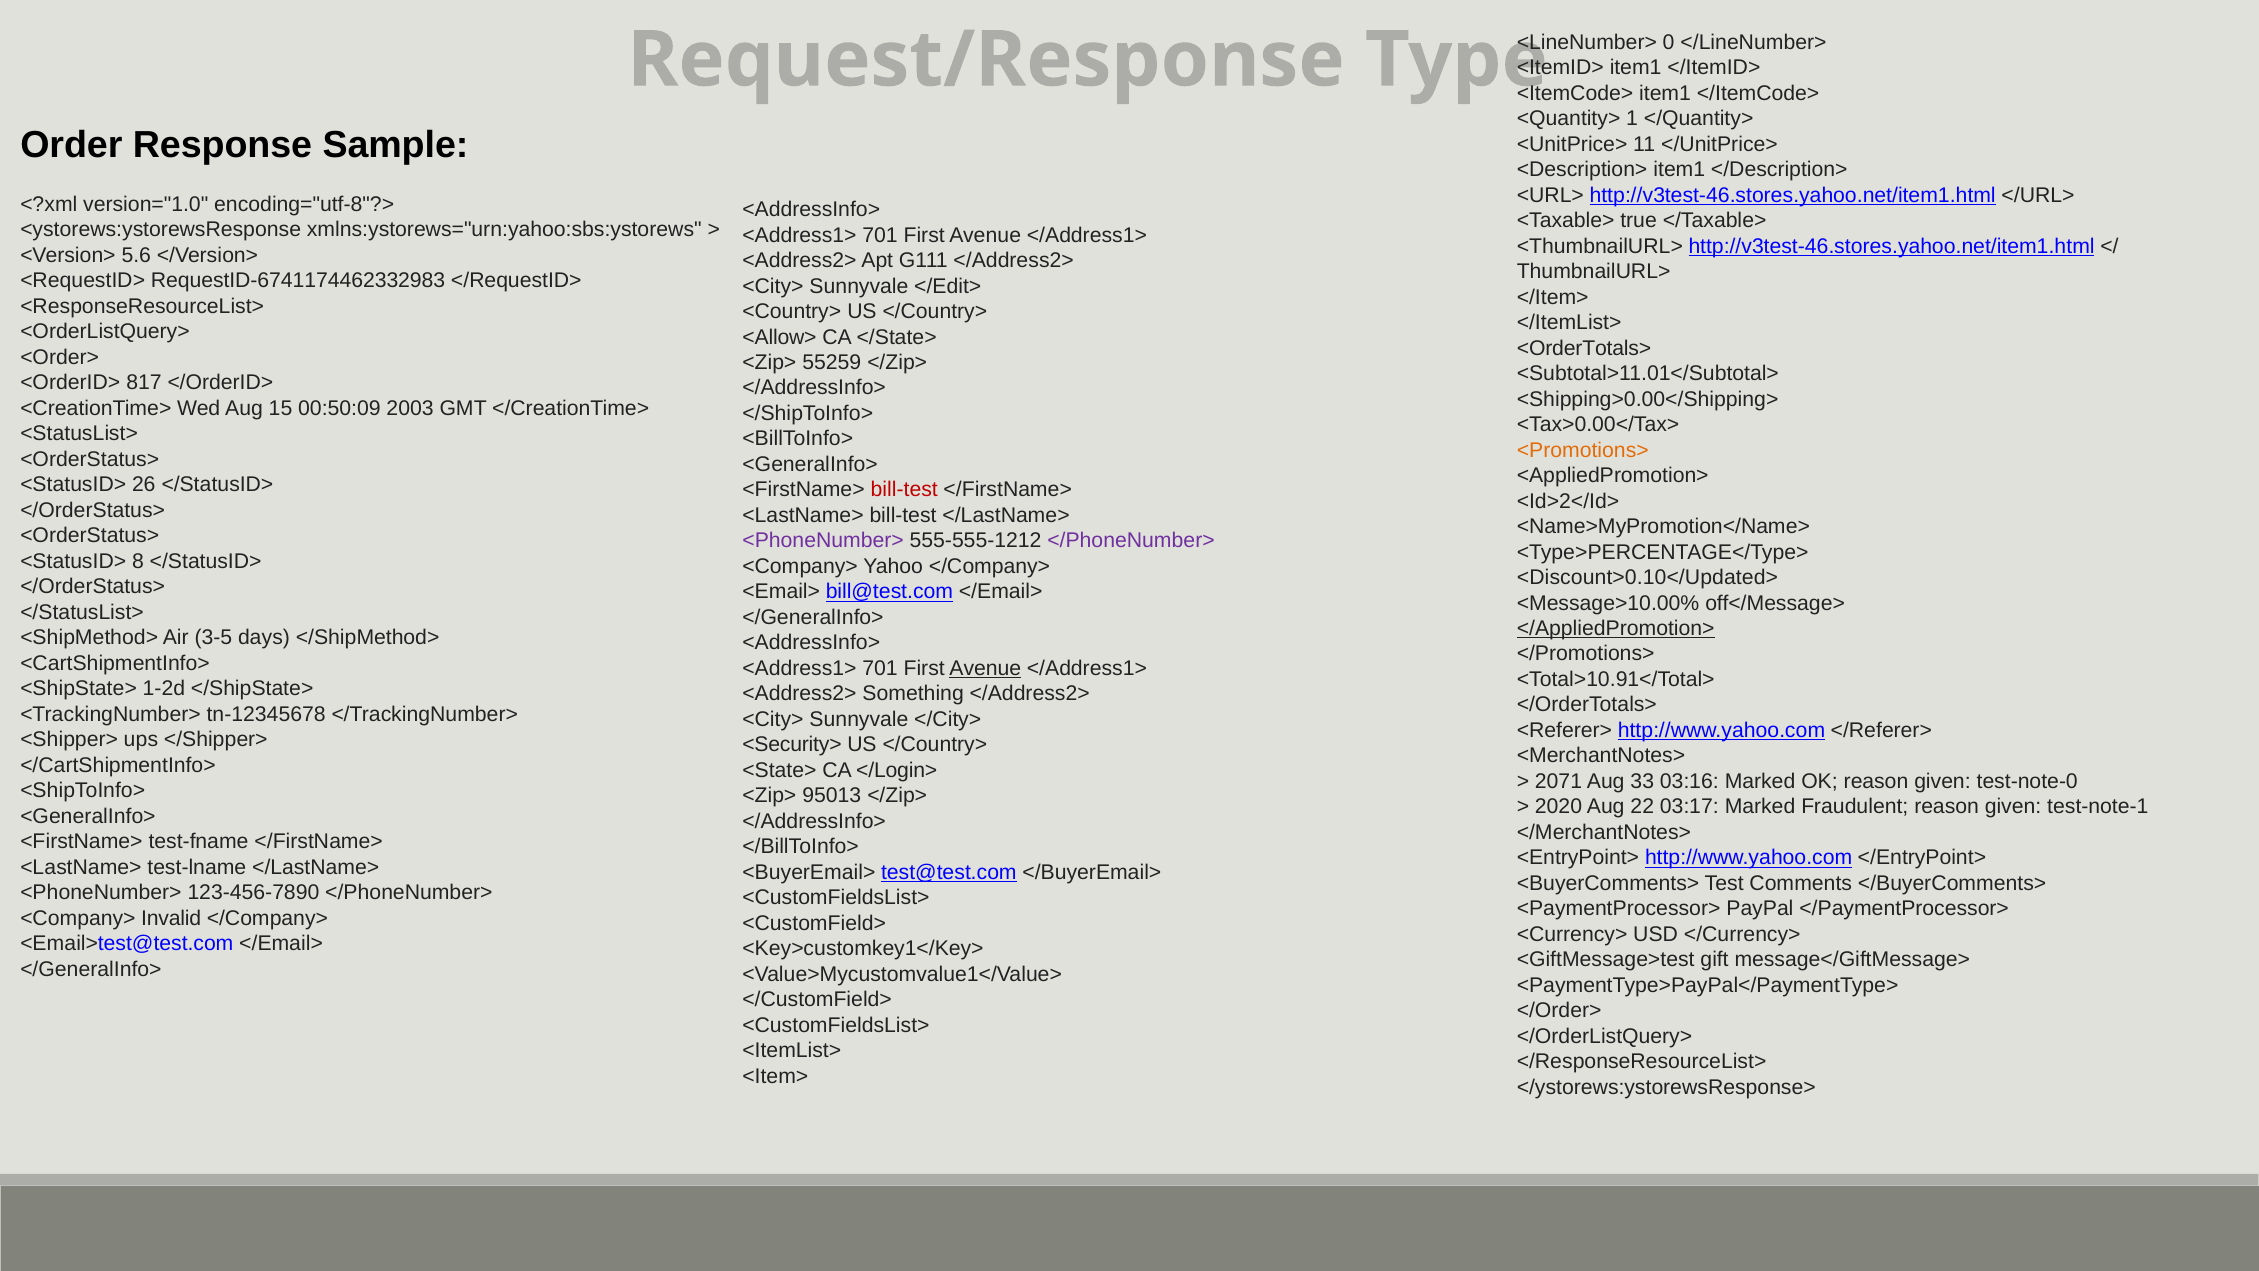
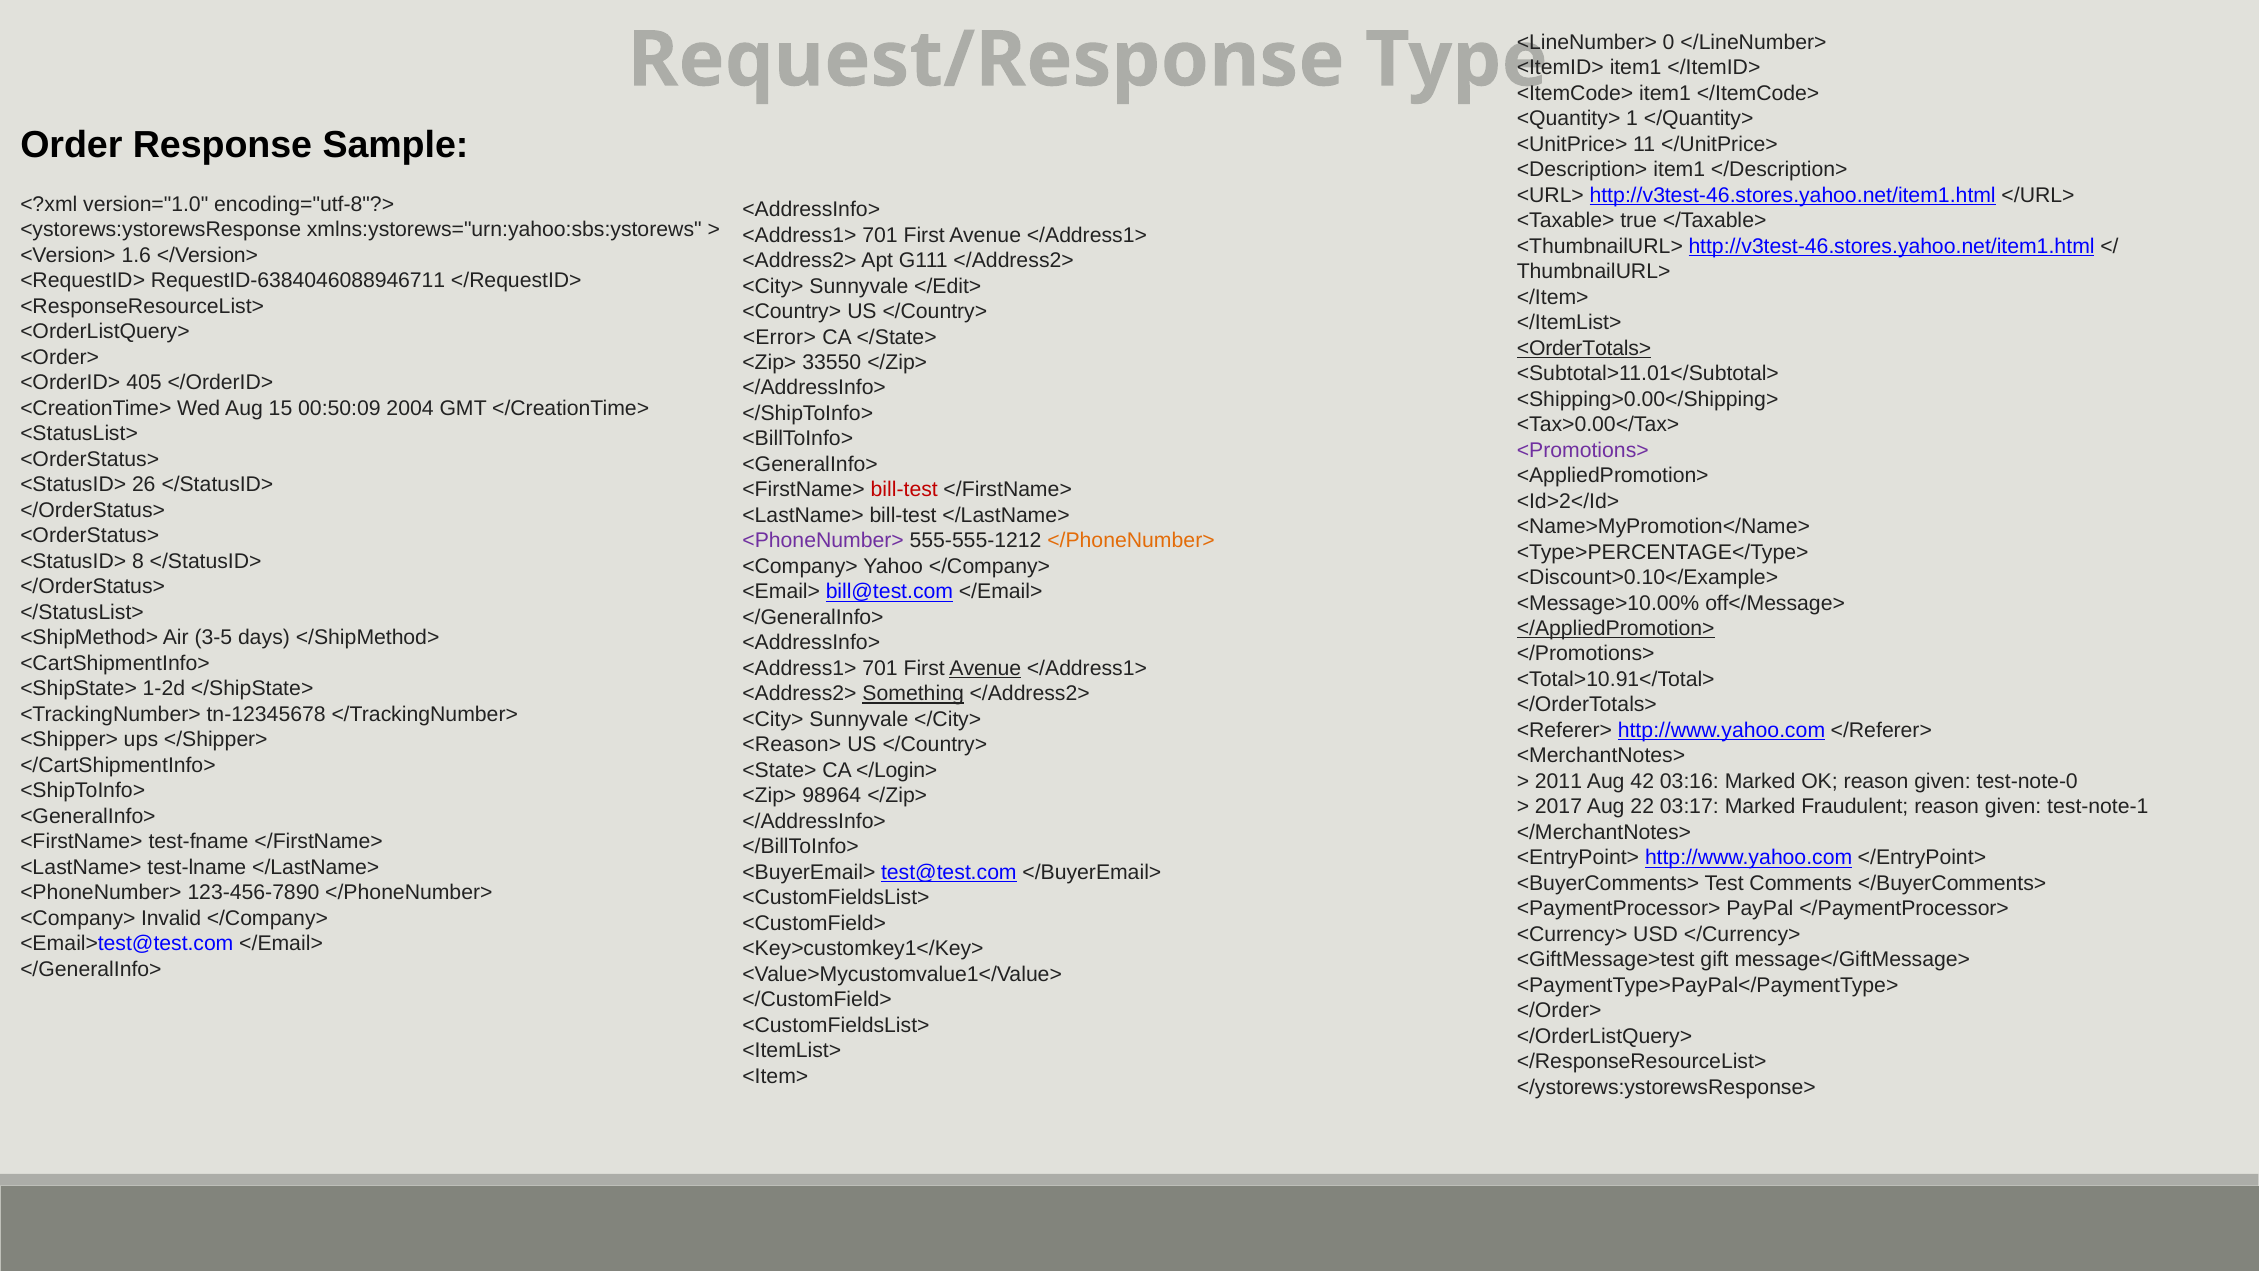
5.6: 5.6 -> 1.6 (136, 255)
RequestID-6741174462332983: RequestID-6741174462332983 -> RequestID-6384046088946711 (298, 281)
<Allow>: <Allow> -> <Error> (779, 337)
<OrderTotals> underline: none -> present (1584, 348)
55259: 55259 -> 33550 (832, 362)
817: 817 -> 405 (144, 383)
2003: 2003 -> 2004 (410, 408)
<Promotions> colour: orange -> purple (1583, 450)
</PhoneNumber> colour: purple -> orange (1131, 541)
<Discount>0.10</Updated>: <Discount>0.10</Updated> -> <Discount>0.10</Example> (1647, 577)
Something underline: none -> present (913, 694)
<Security>: <Security> -> <Reason> (792, 745)
2071: 2071 -> 2011 (1559, 781)
33: 33 -> 42 (1642, 781)
95013: 95013 -> 98964 (832, 796)
2020: 2020 -> 2017 (1559, 807)
